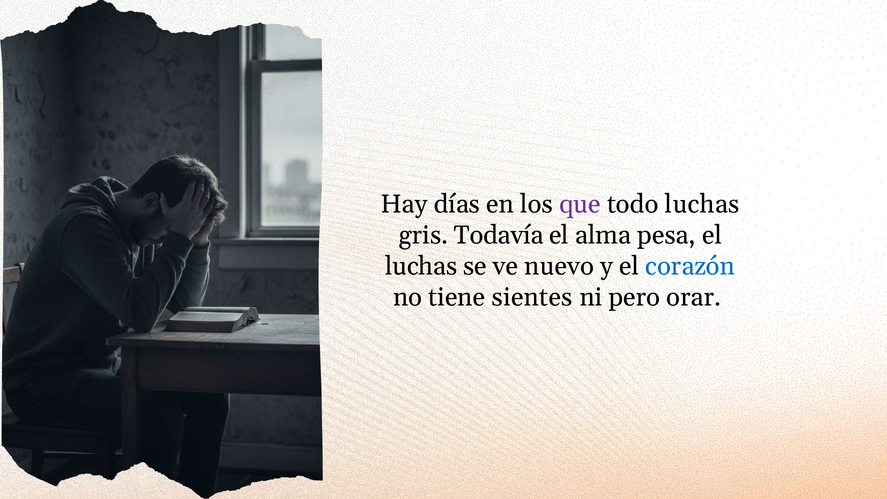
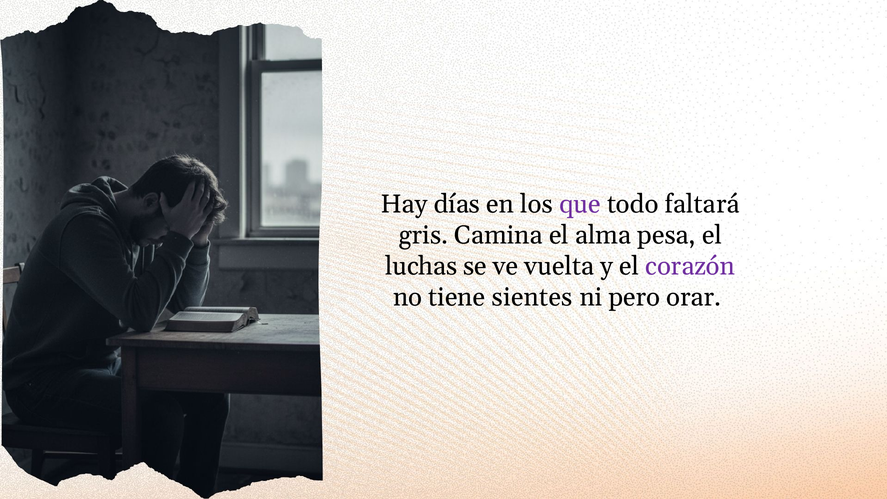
todo luchas: luchas -> faltará (702, 204)
Todavía: Todavía -> Camina (499, 235)
nuevo: nuevo -> vuelta (559, 266)
corazón colour: blue -> purple (690, 266)
